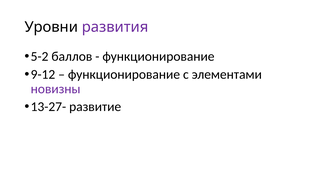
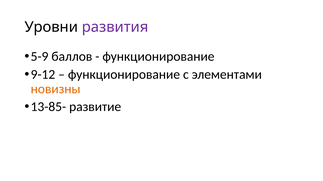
5-2: 5-2 -> 5-9 (40, 57)
новизны colour: purple -> orange (56, 89)
13-27-: 13-27- -> 13-85- (48, 107)
